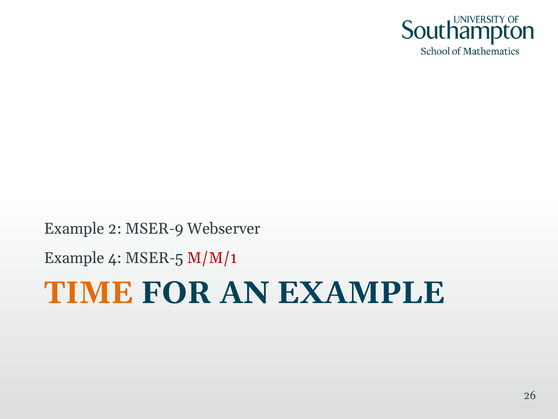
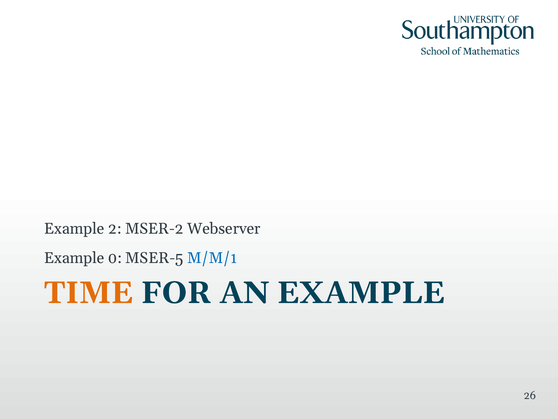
MSER-9: MSER-9 -> MSER-2 (154, 228)
4: 4 -> 0 (115, 258)
M/M/1 colour: red -> blue (212, 258)
